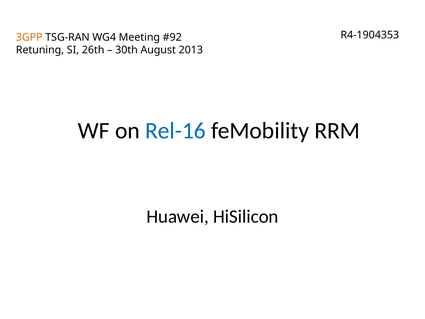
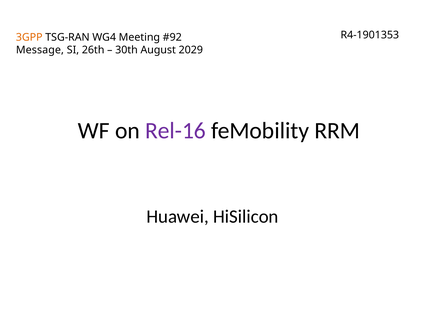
R4-1904353: R4-1904353 -> R4-1901353 (370, 35)
Retuning: Retuning -> Message (40, 50)
2013: 2013 -> 2029 (191, 50)
Rel-16 colour: blue -> purple (176, 130)
